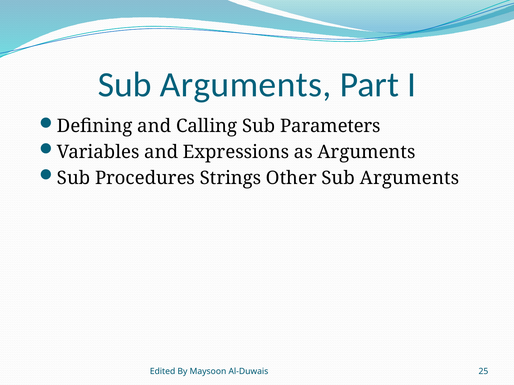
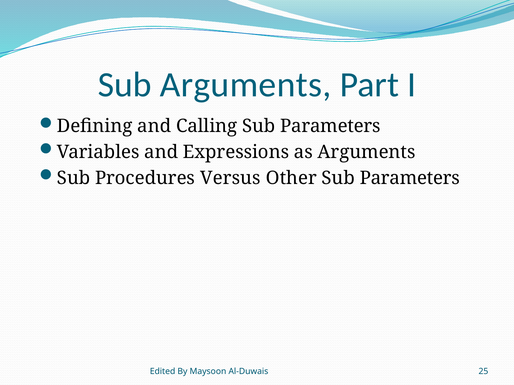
Strings: Strings -> Versus (230, 178)
Other Sub Arguments: Arguments -> Parameters (410, 178)
